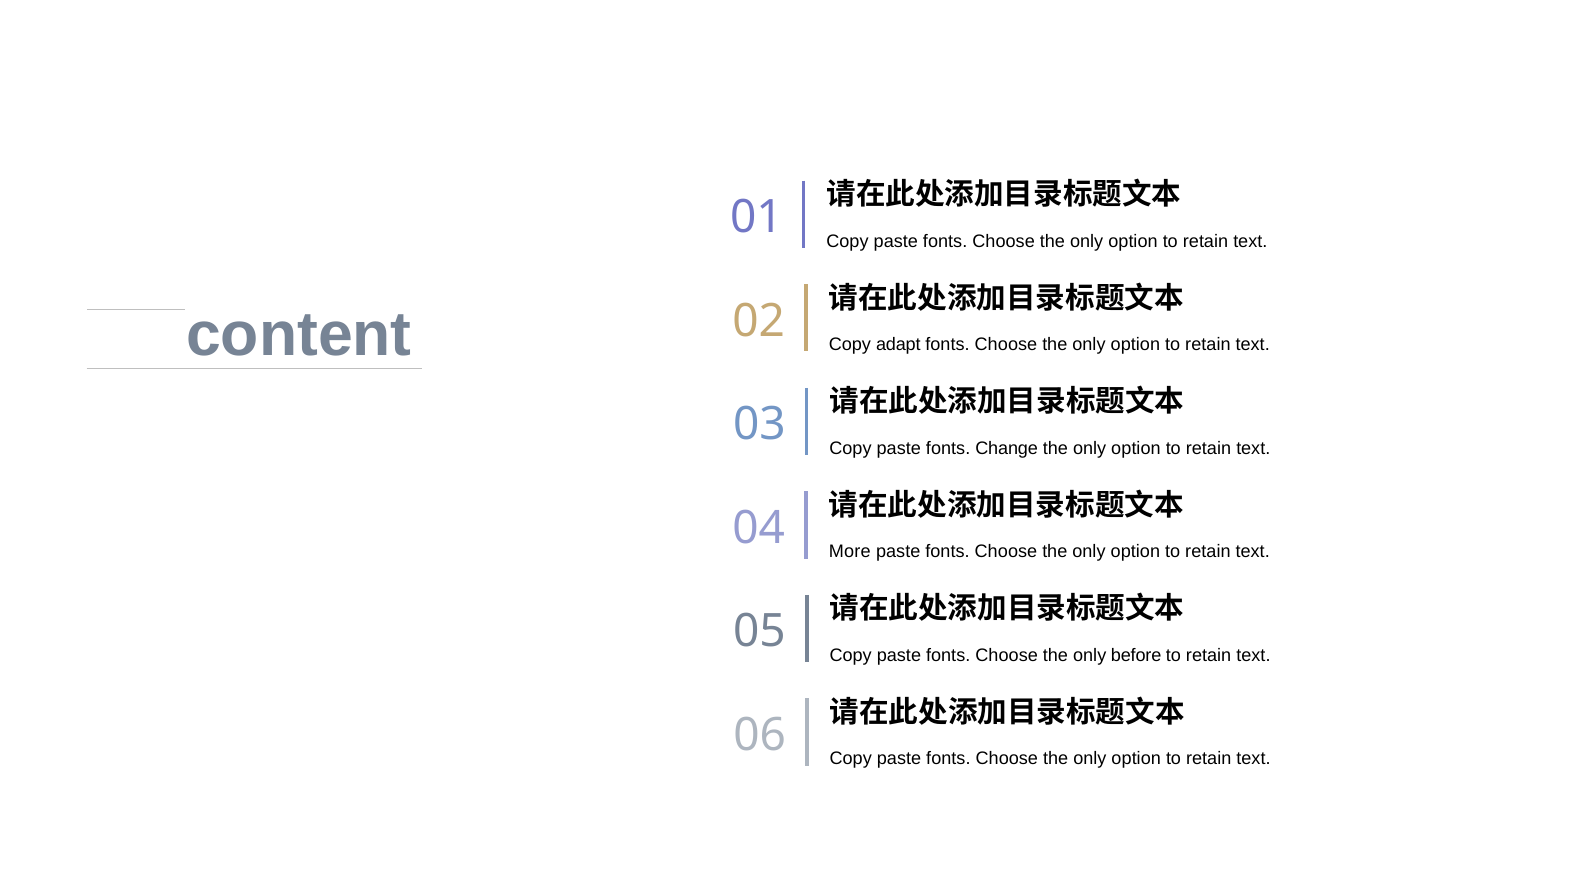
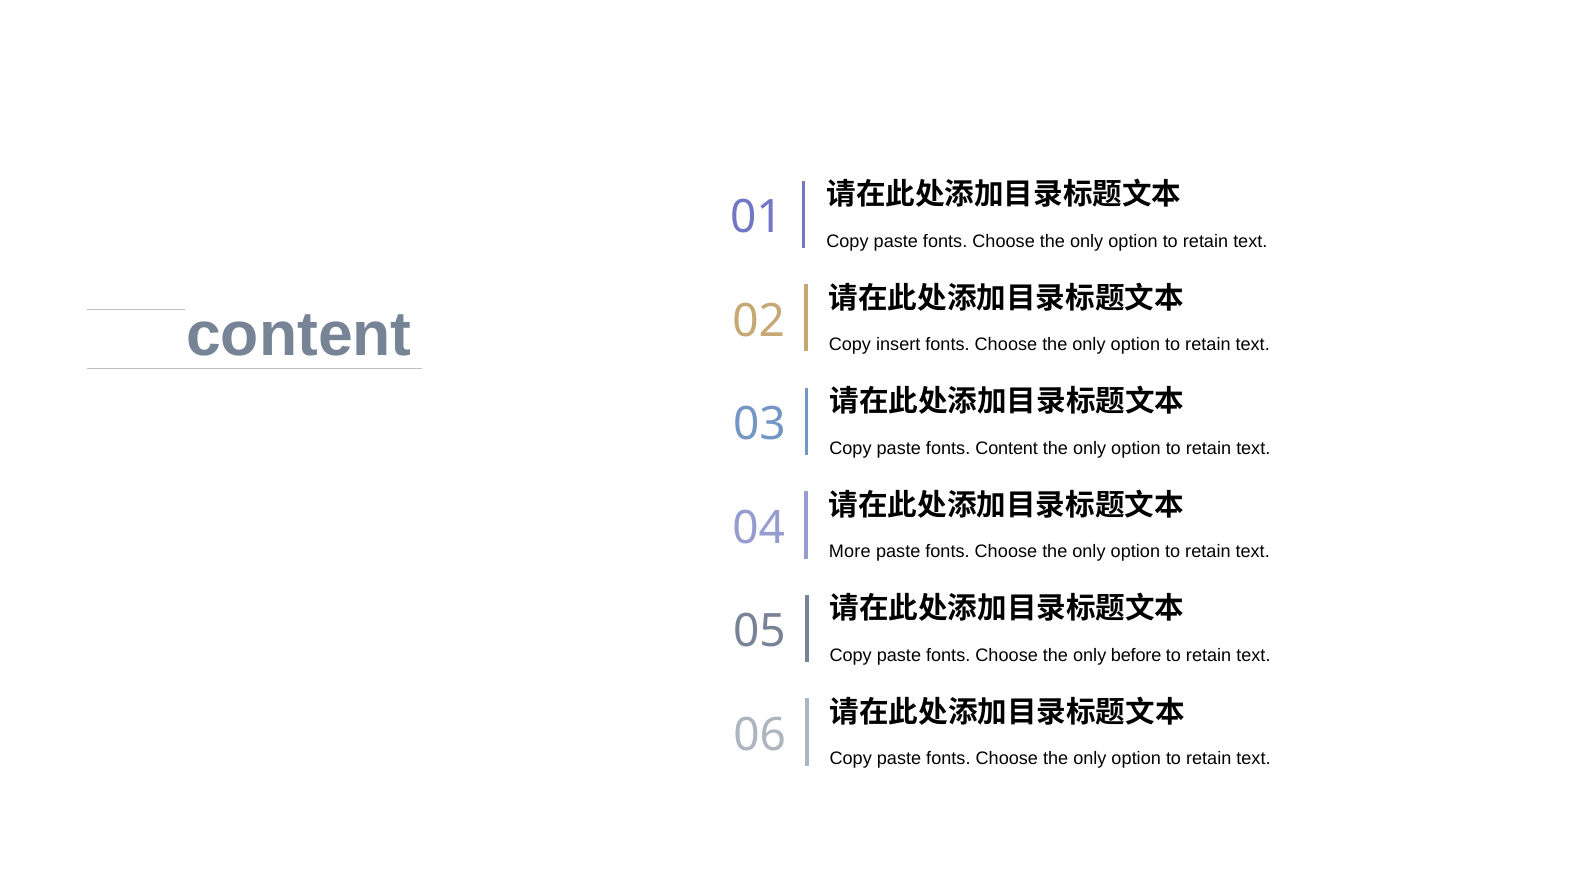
adapt: adapt -> insert (898, 345)
fonts Change: Change -> Content (1007, 448)
